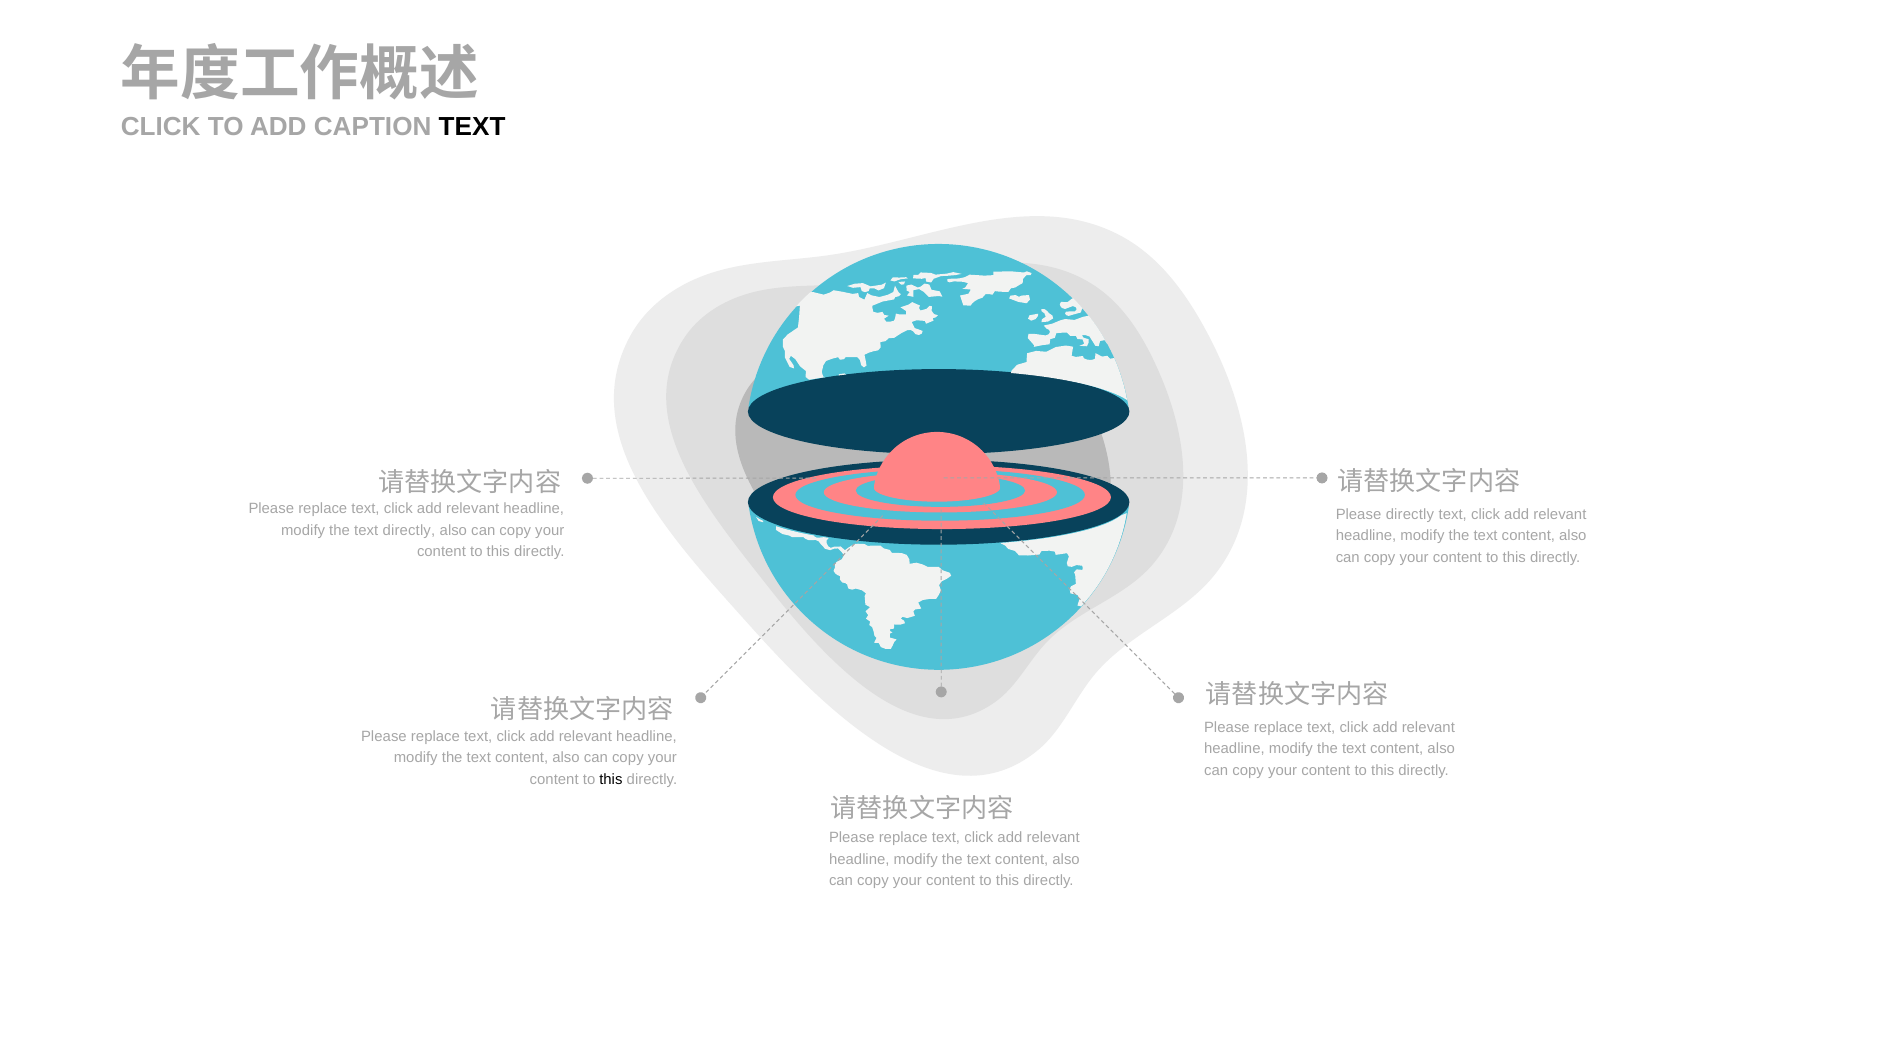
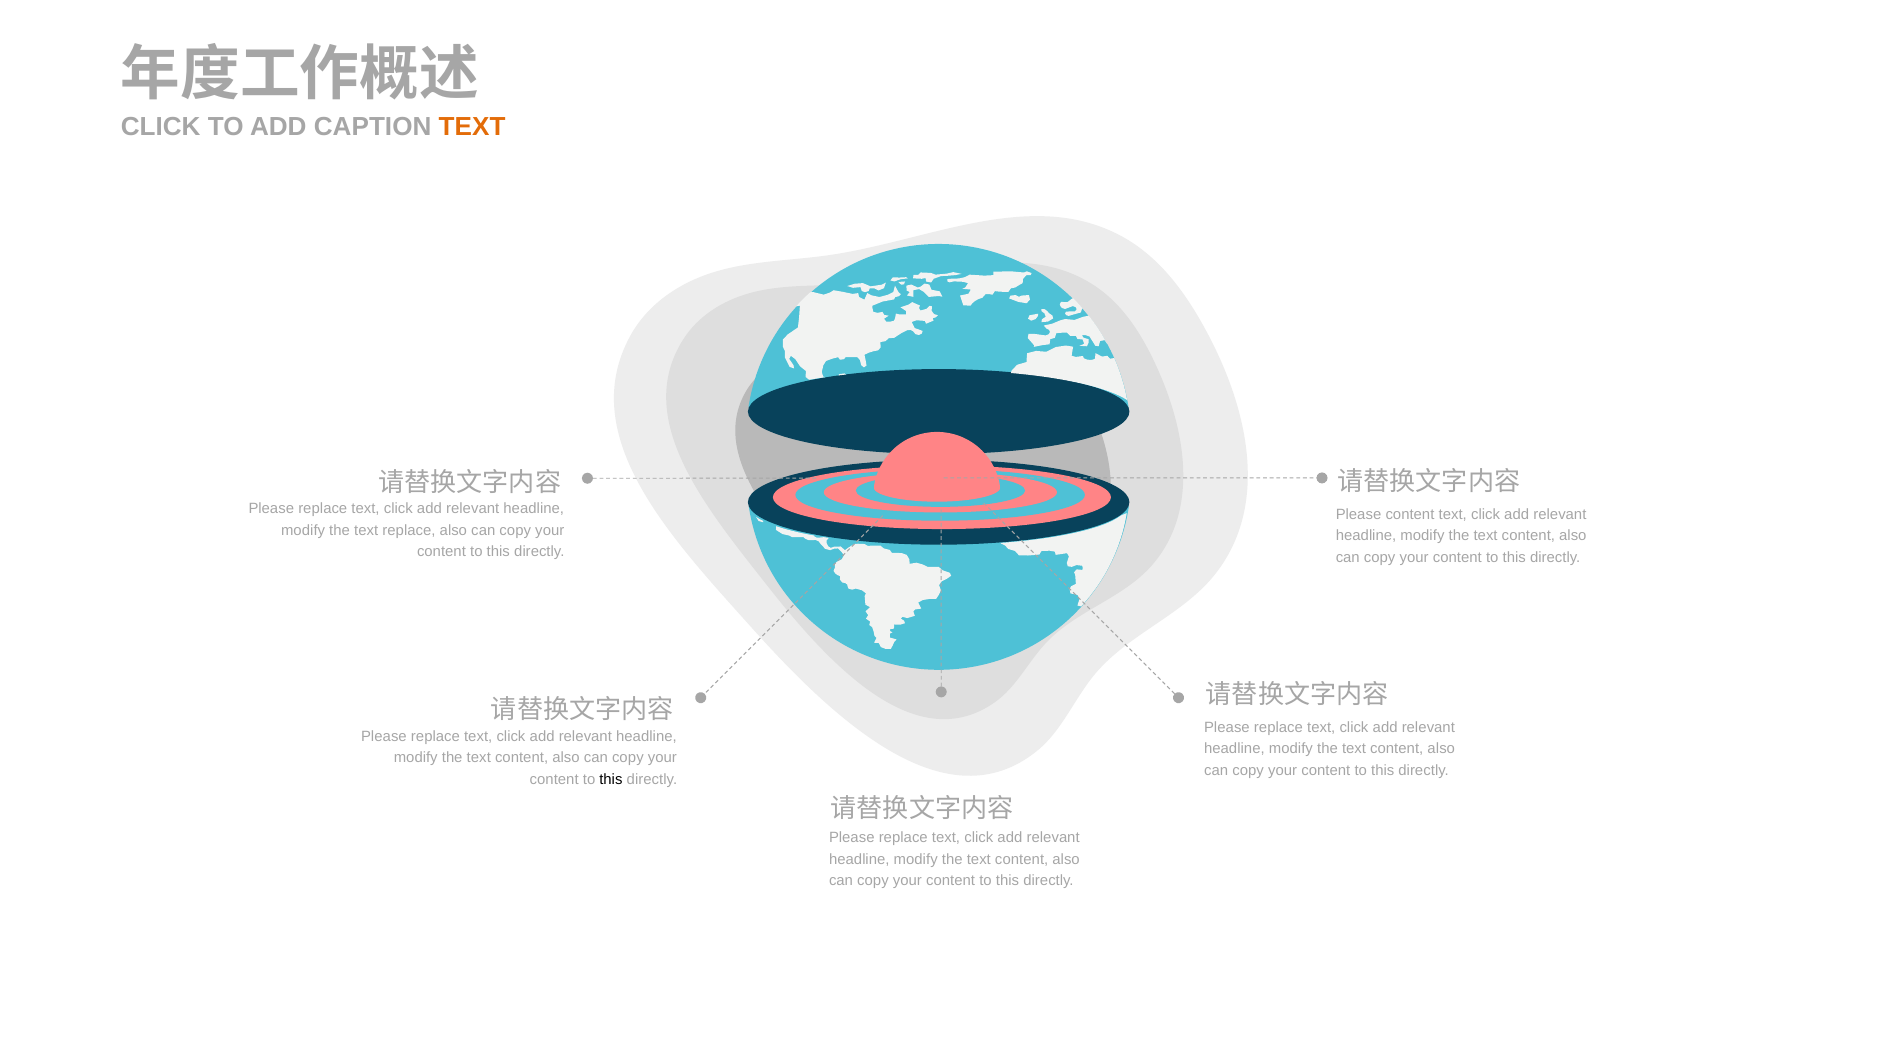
TEXT colour: black -> orange (472, 127)
Please directly: directly -> content (1410, 515)
text directly: directly -> replace (409, 530)
